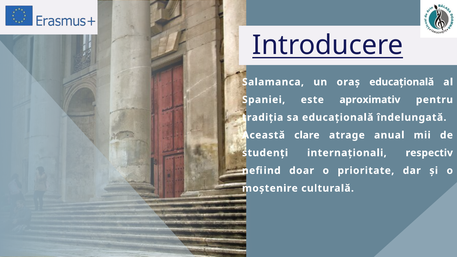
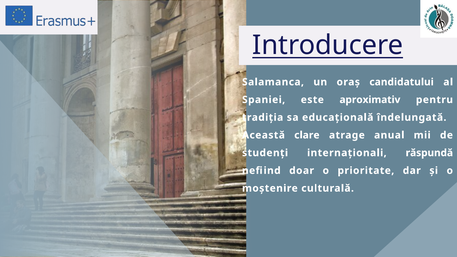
oraș educațională: educațională -> candidatului (402, 82)
respectiv: respectiv -> răspundă (429, 153)
